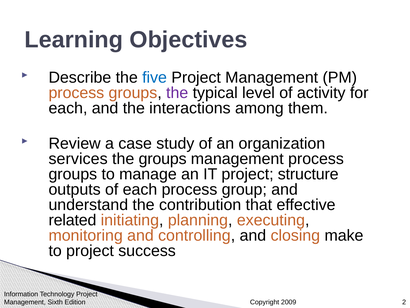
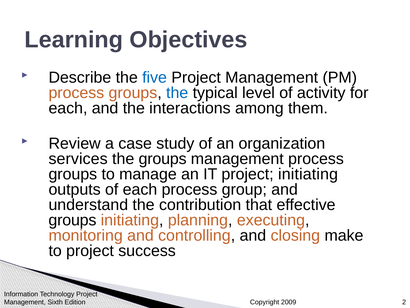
the colour: purple -> blue (177, 93)
project structure: structure -> initiating (308, 174)
related: related -> groups (72, 220)
